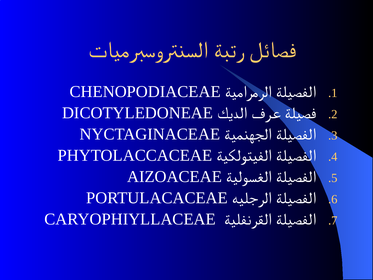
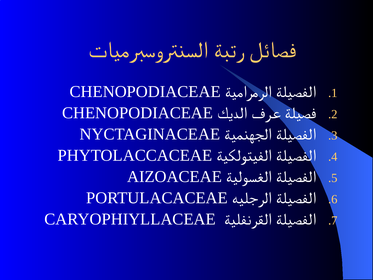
DICOTYLEDONEAE: DICOTYLEDONEAE -> CHENOPODIACEAE (138, 113)
